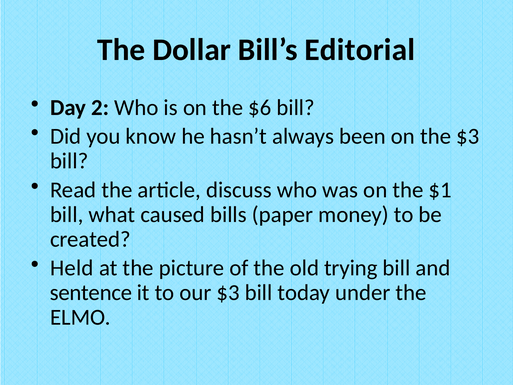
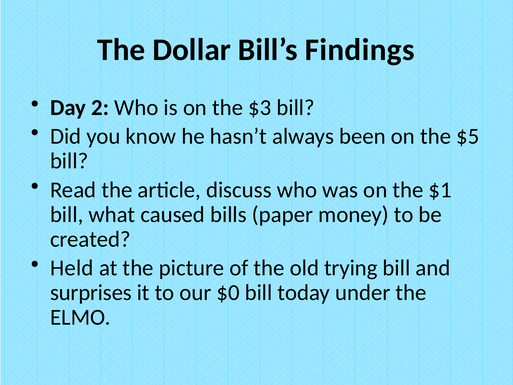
Editorial: Editorial -> Findings (360, 50)
$6: $6 -> $3 (260, 108)
the $3: $3 -> $5 (468, 136)
sentence: sentence -> surprises (91, 292)
our $3: $3 -> $0 (228, 292)
